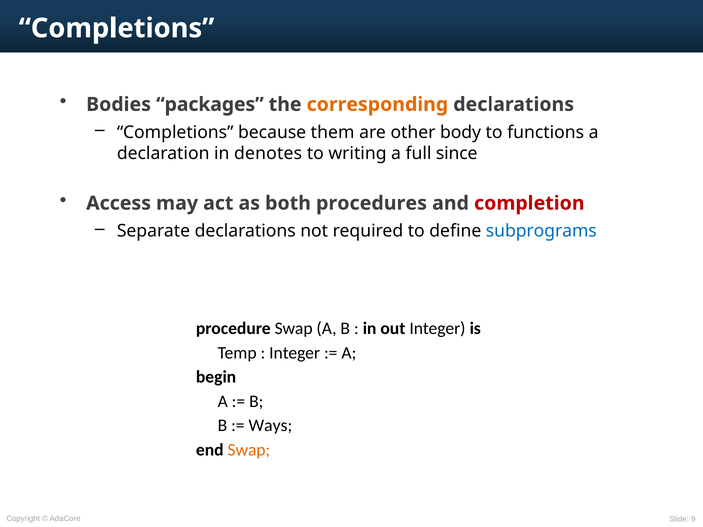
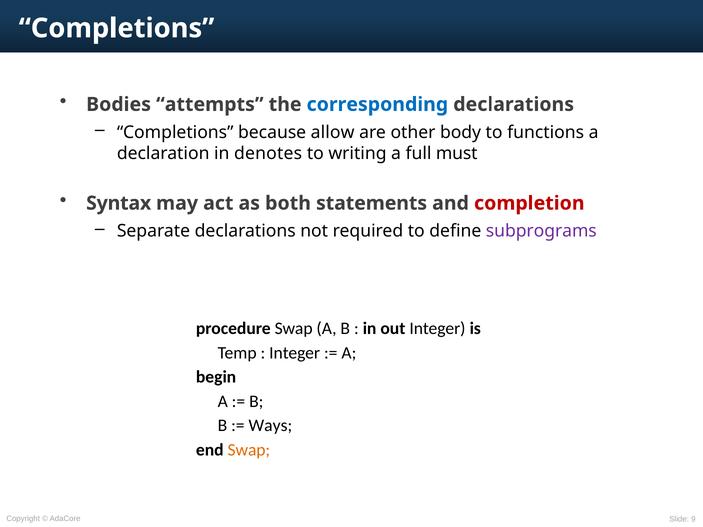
packages: packages -> attempts (210, 104)
corresponding colour: orange -> blue (377, 104)
them: them -> allow (333, 132)
since: since -> must (457, 154)
Access: Access -> Syntax (119, 203)
procedures: procedures -> statements (372, 203)
subprograms colour: blue -> purple (541, 231)
